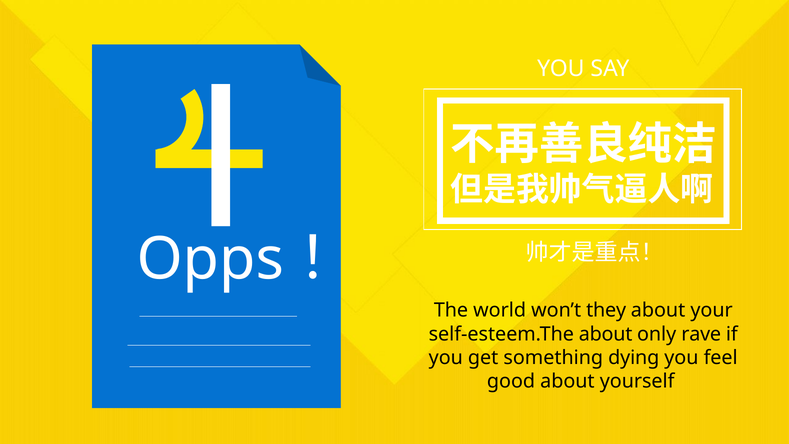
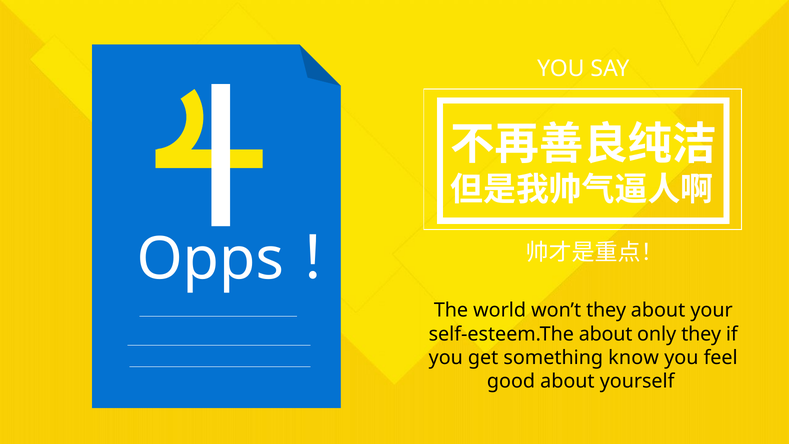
only rave: rave -> they (701, 334)
dying: dying -> know (634, 358)
